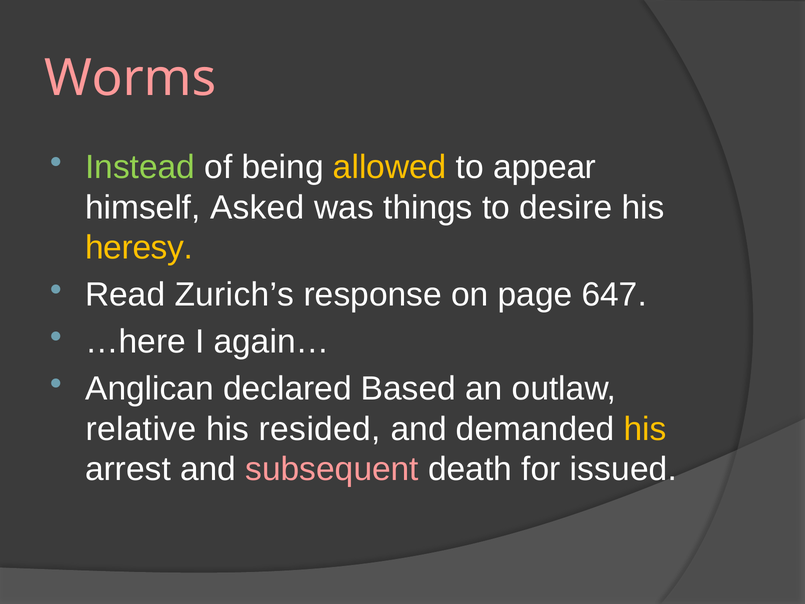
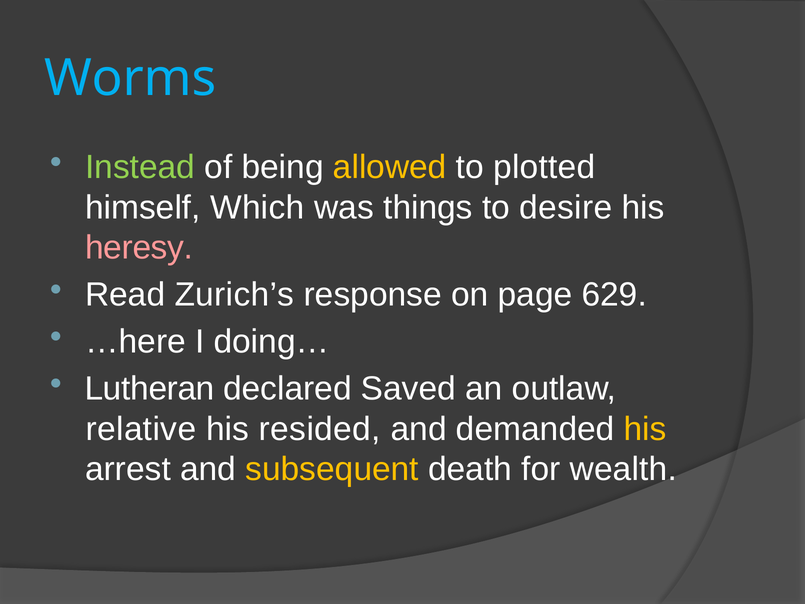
Worms colour: pink -> light blue (130, 78)
appear: appear -> plotted (544, 167)
Asked: Asked -> Which (257, 208)
heresy colour: yellow -> pink (139, 248)
647: 647 -> 629 (614, 295)
again…: again… -> doing… (271, 342)
Anglican: Anglican -> Lutheran (150, 389)
Based: Based -> Saved (408, 389)
subsequent colour: pink -> yellow (332, 469)
issued: issued -> wealth (623, 469)
